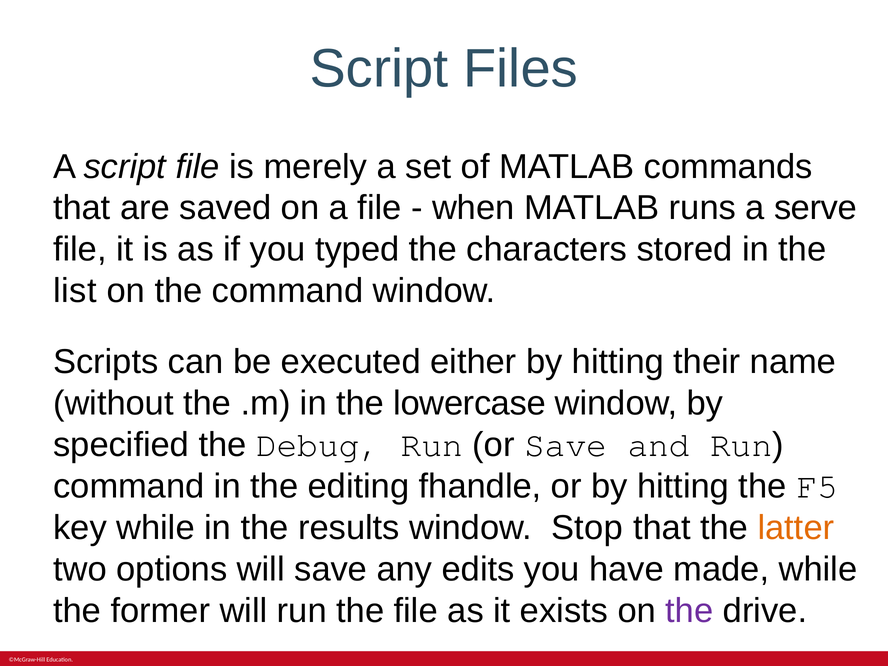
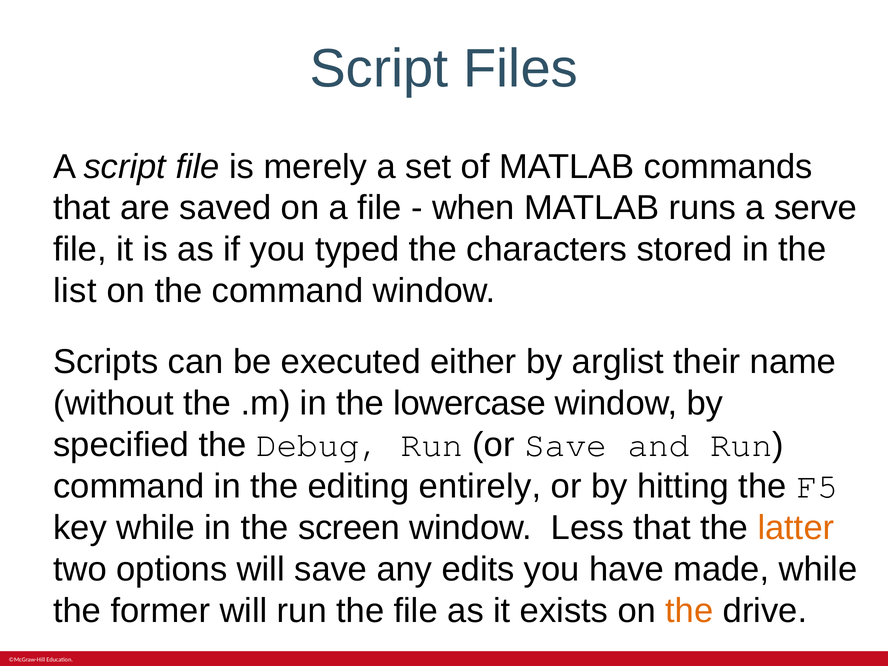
either by hitting: hitting -> arglist (618, 362)
fhandle: fhandle -> entirely (480, 486)
results: results -> screen (349, 528)
Stop: Stop -> Less (587, 528)
the colour: purple -> orange (689, 611)
